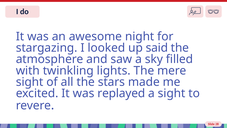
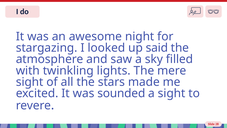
replayed: replayed -> sounded (121, 93)
